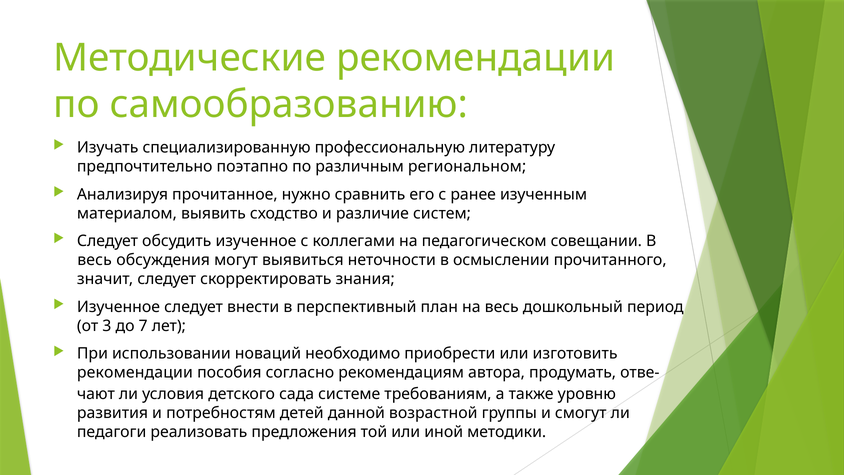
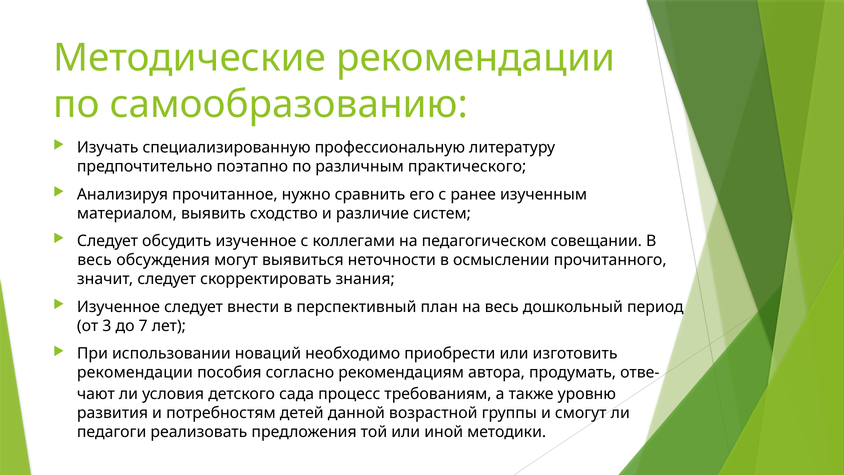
региональном: региональном -> практического (467, 166)
системе: системе -> процесс (349, 394)
